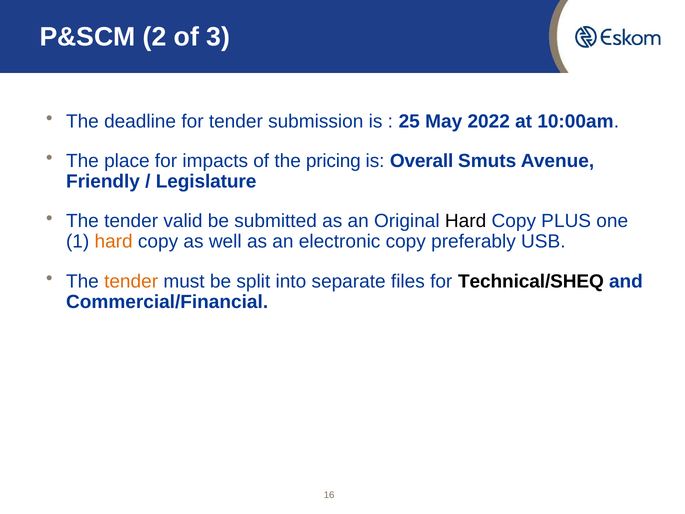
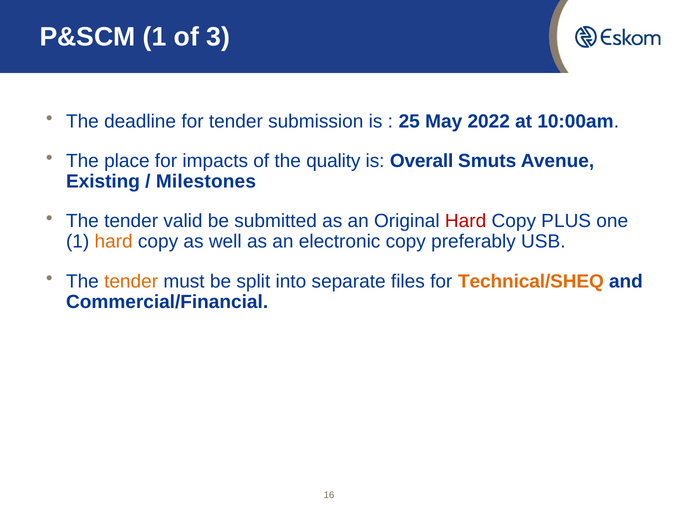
P&SCM 2: 2 -> 1 (155, 37)
pricing: pricing -> quality (333, 161)
Friendly: Friendly -> Existing (103, 181)
Legislature: Legislature -> Milestones (206, 181)
Hard colour: black -> red (466, 221)
Technical/SHEQ colour: black -> orange (531, 281)
